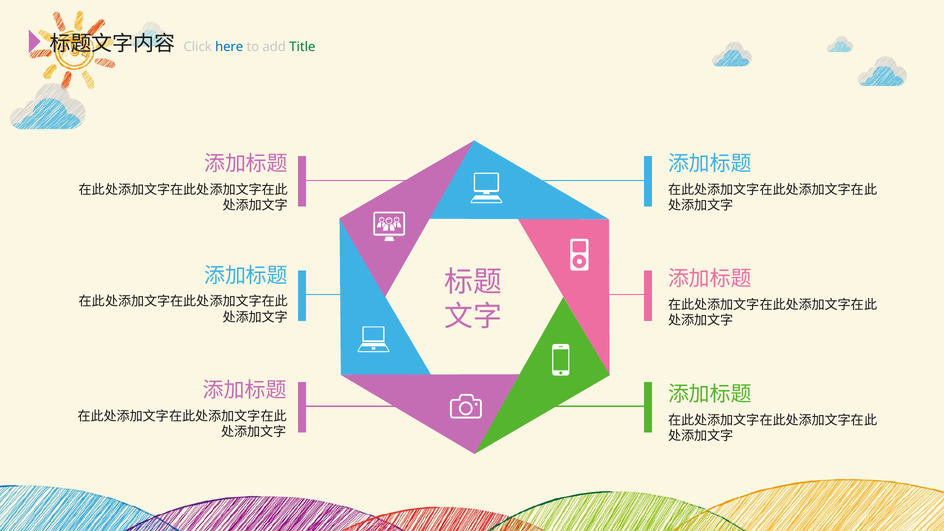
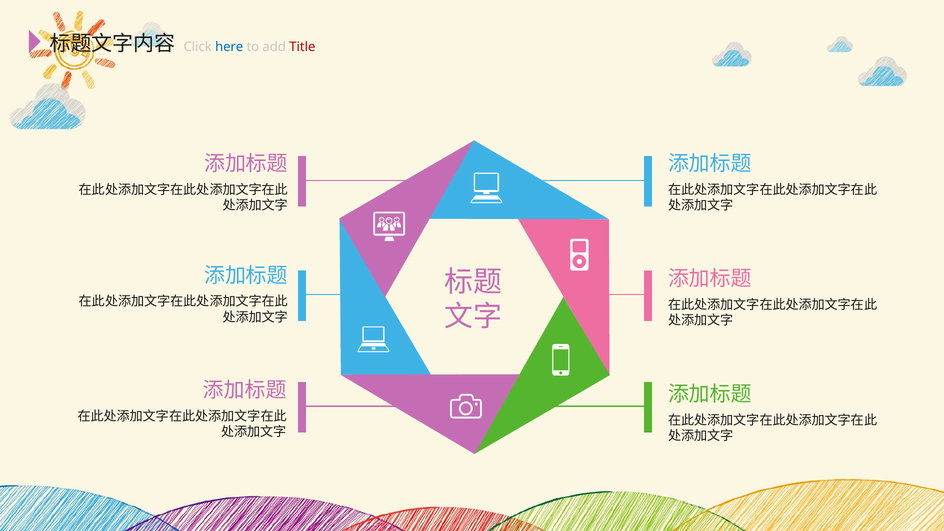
Title colour: green -> red (302, 47)
